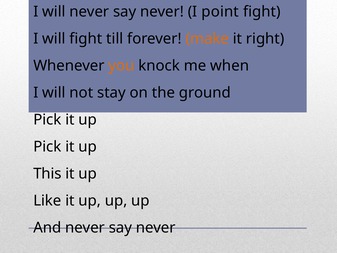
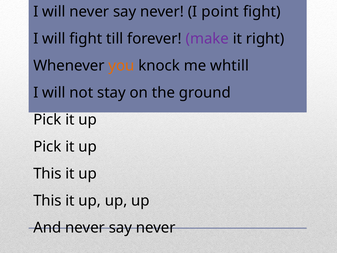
make colour: orange -> purple (207, 39)
when: when -> whtill (230, 66)
Like: Like -> This (47, 200)
